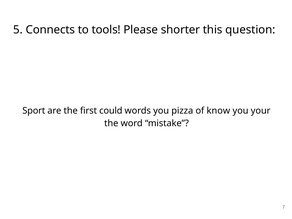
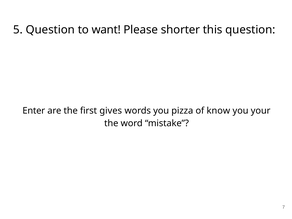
5 Connects: Connects -> Question (50, 30)
tools: tools -> want (106, 30)
Sport: Sport -> Enter (34, 111)
could: could -> gives (111, 111)
